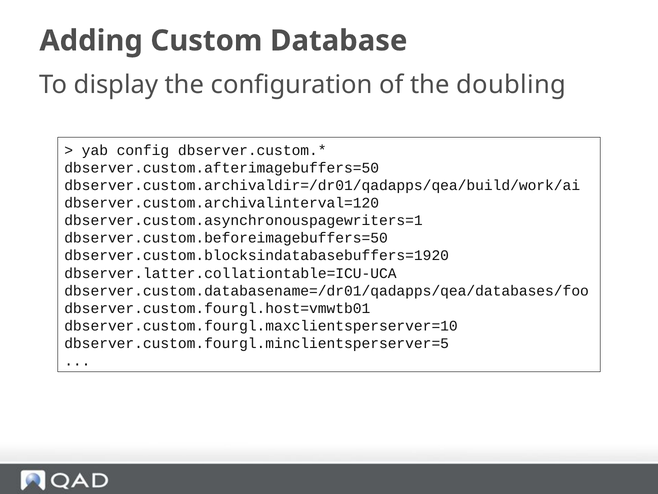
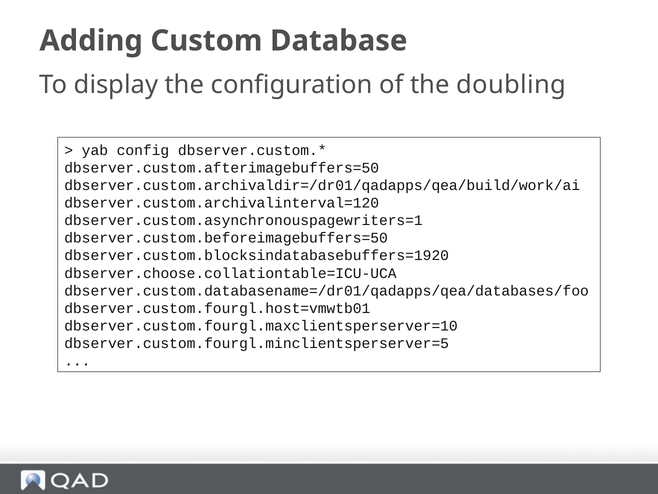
dbserver.latter.collationtable=ICU-UCA: dbserver.latter.collationtable=ICU-UCA -> dbserver.choose.collationtable=ICU-UCA (230, 273)
